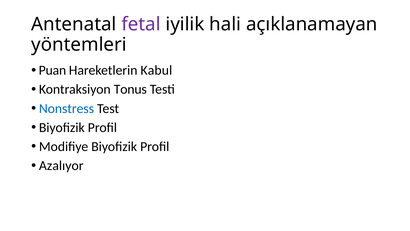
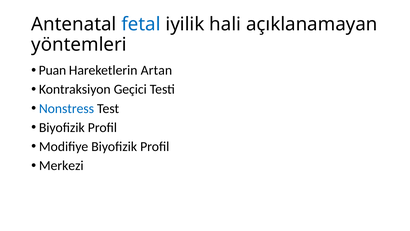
fetal colour: purple -> blue (141, 24)
Kabul: Kabul -> Artan (156, 70)
Tonus: Tonus -> Geçici (130, 89)
Azalıyor: Azalıyor -> Merkezi (61, 165)
